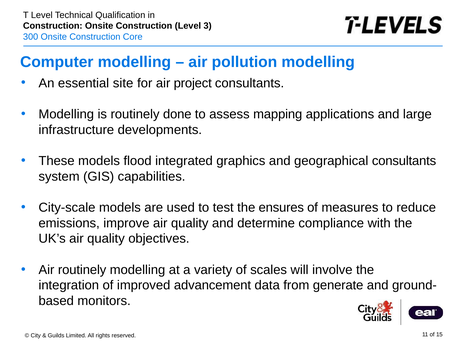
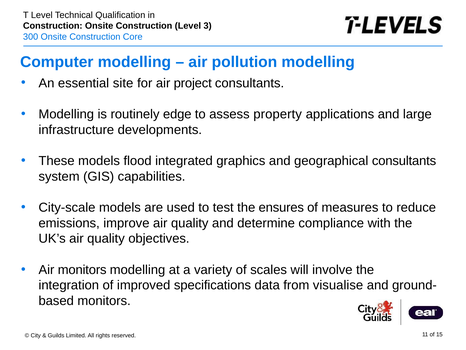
done: done -> edge (177, 114)
mapping: mapping -> property (278, 114)
Air routinely: routinely -> monitors (82, 269)
advancement: advancement -> specifications (212, 285)
generate: generate -> visualise (338, 285)
